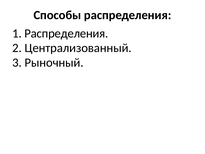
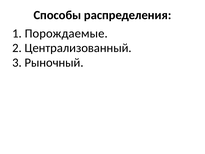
1 Распределения: Распределения -> Порождаемые (66, 33)
